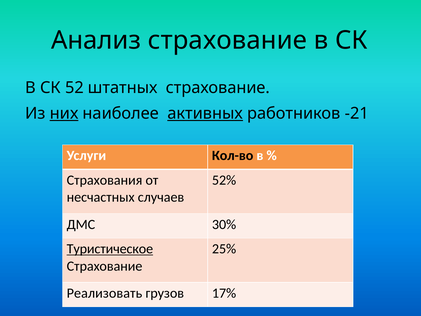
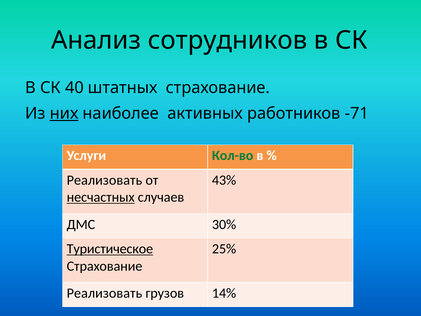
Анализ страхование: страхование -> сотрудников (228, 40)
52: 52 -> 40 (74, 88)
активных underline: present -> none (205, 113)
-21: -21 -> -71 (357, 113)
Кол-во colour: black -> green (233, 156)
Страхования: Страхования -> Реализовать (104, 180)
52%: 52% -> 43% (224, 180)
несчастных underline: none -> present (101, 197)
17%: 17% -> 14% (224, 293)
